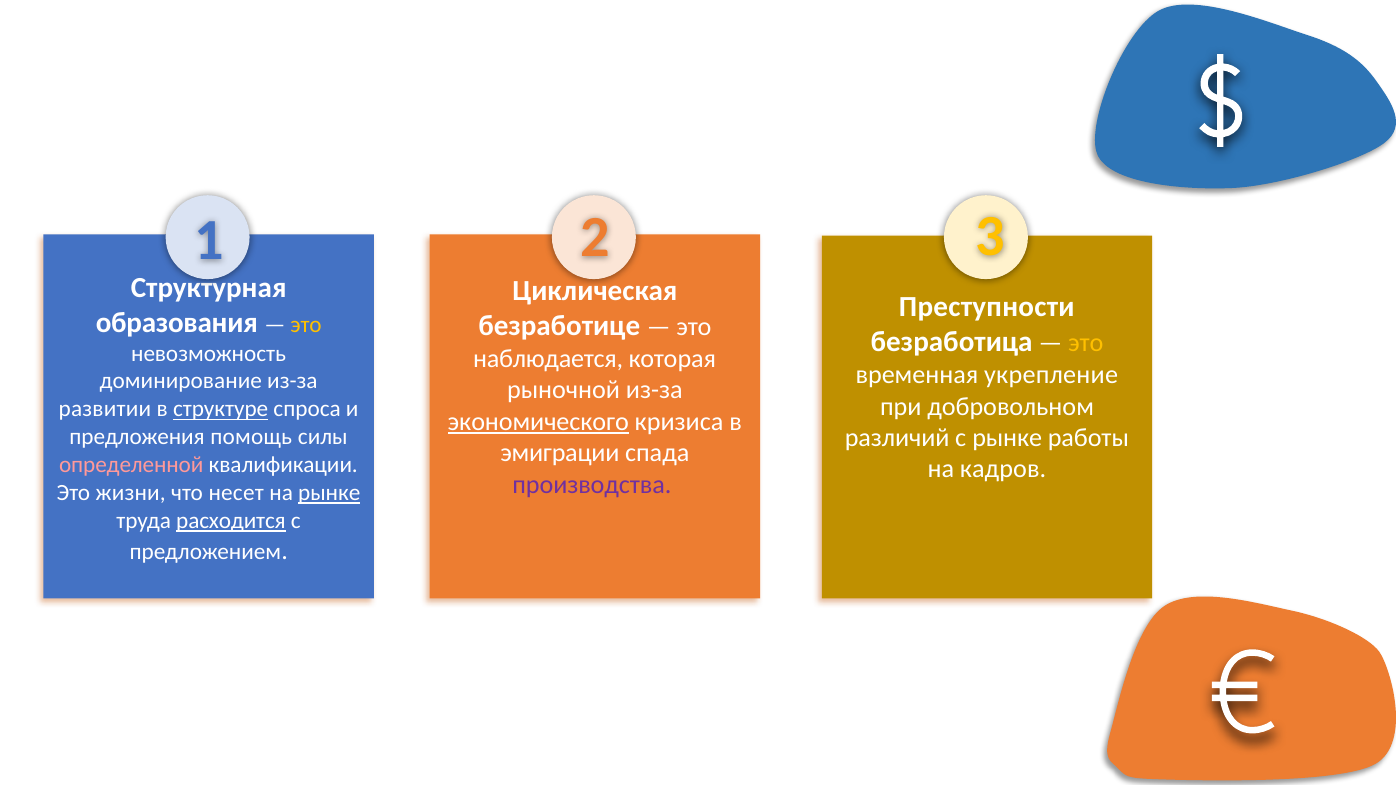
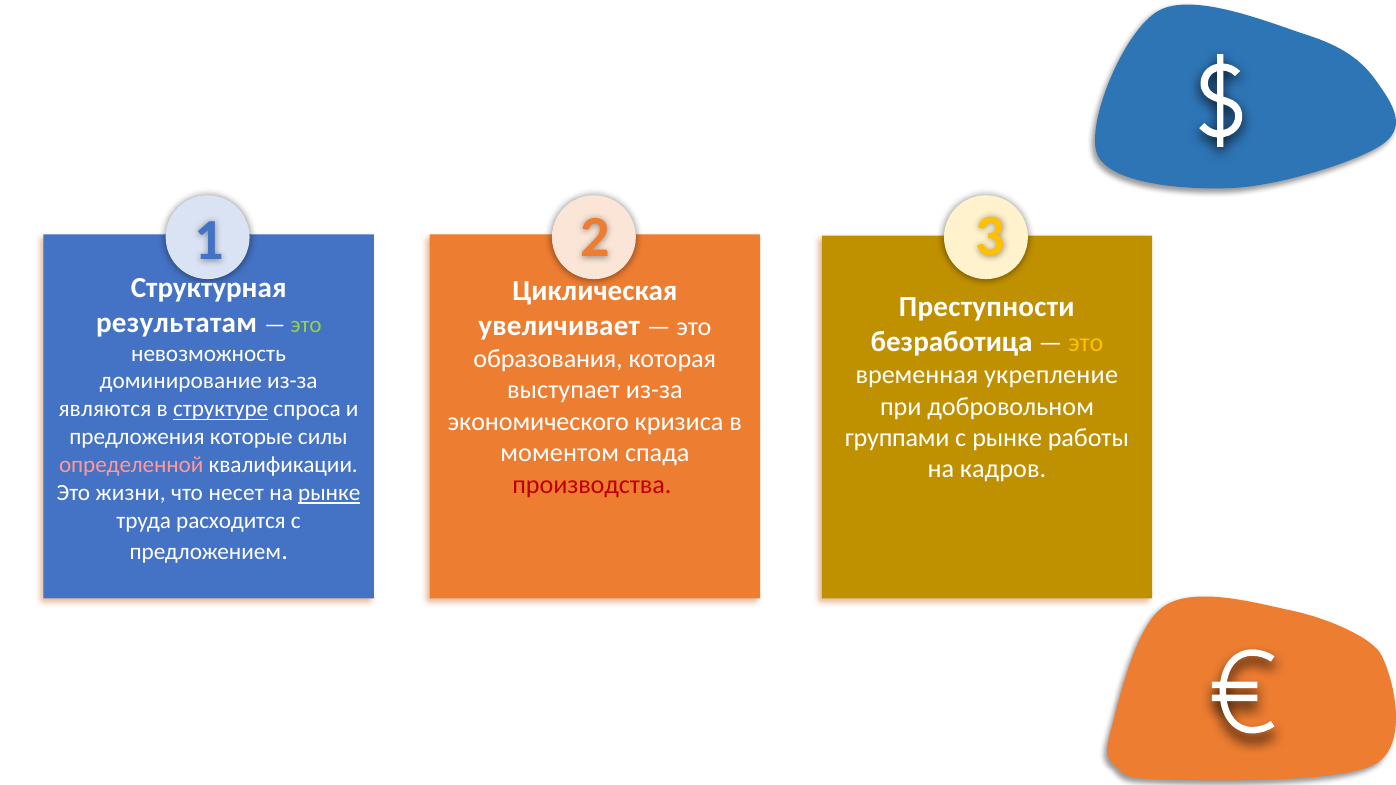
образования: образования -> результатам (177, 323)
это colour: yellow -> light green (306, 324)
безработице: безработице -> увеличивает (559, 326)
наблюдается: наблюдается -> образования (548, 359)
рыночной: рыночной -> выступает (563, 390)
развитии: развитии -> являются (105, 409)
экономического underline: present -> none (538, 422)
различий: различий -> группами (897, 438)
помощь: помощь -> которые (251, 437)
эмиграции: эмиграции -> моментом (560, 453)
производства colour: purple -> red (592, 485)
расходится underline: present -> none (231, 521)
